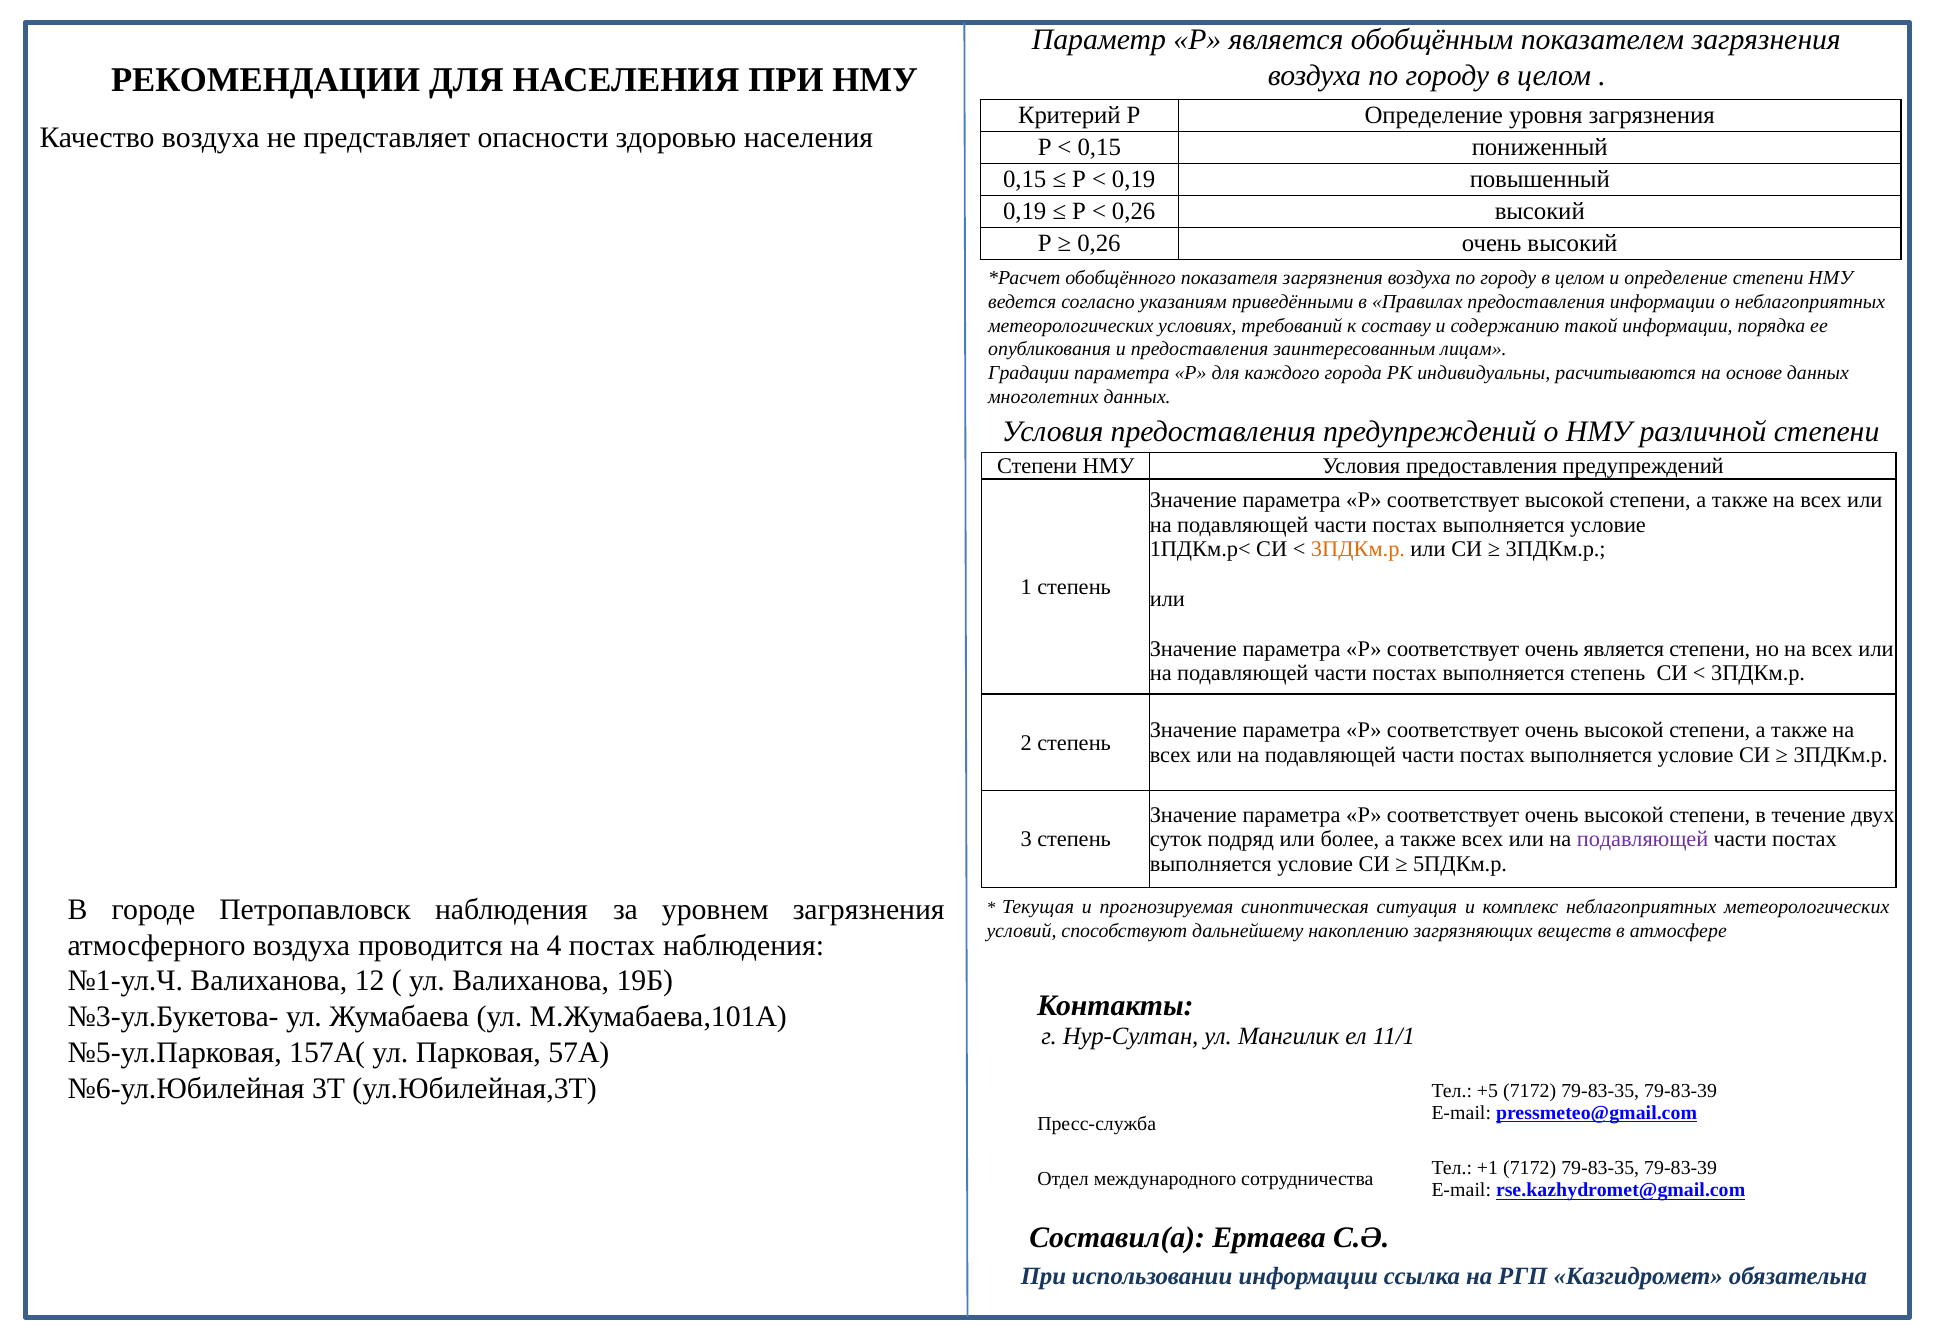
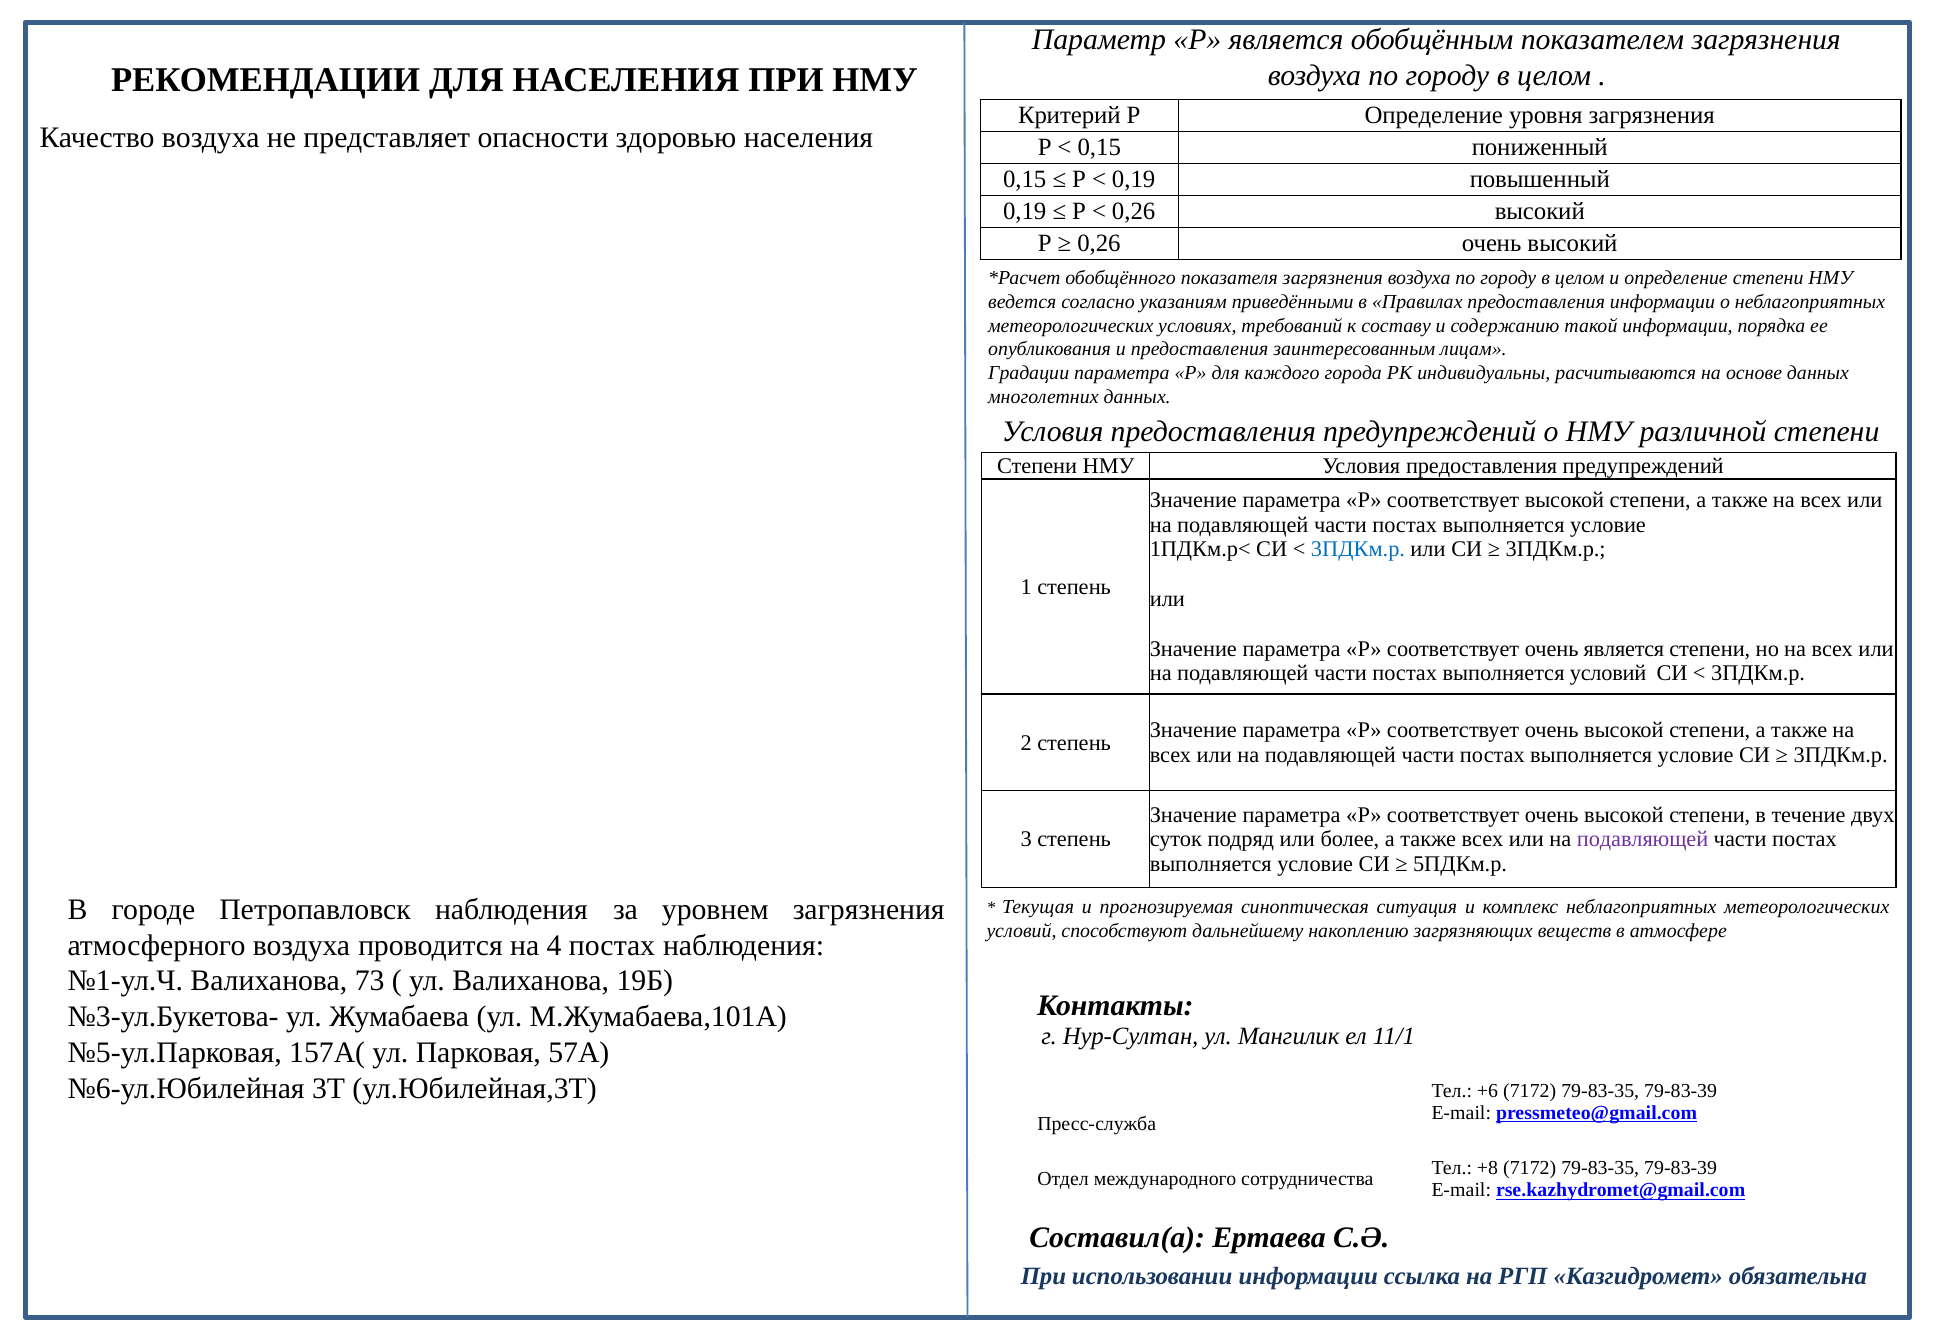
3ПДКм.р colour: orange -> blue (1358, 549)
выполняется степень: степень -> условий (1608, 673)
12: 12 -> 73 (370, 981)
+5: +5 -> +6 (1488, 1091)
+1: +1 -> +8 (1488, 1168)
